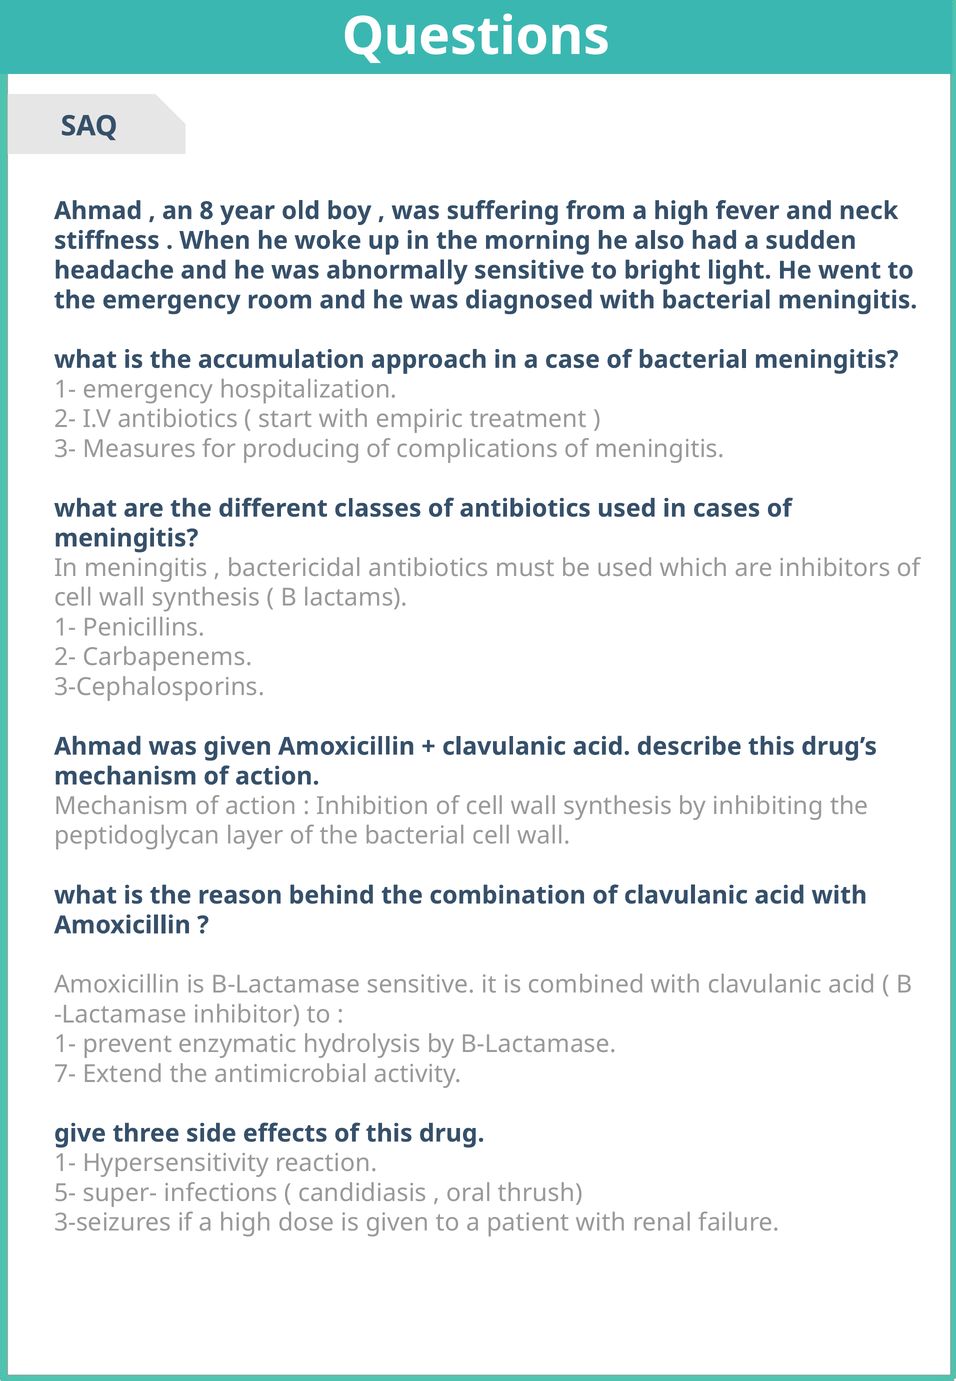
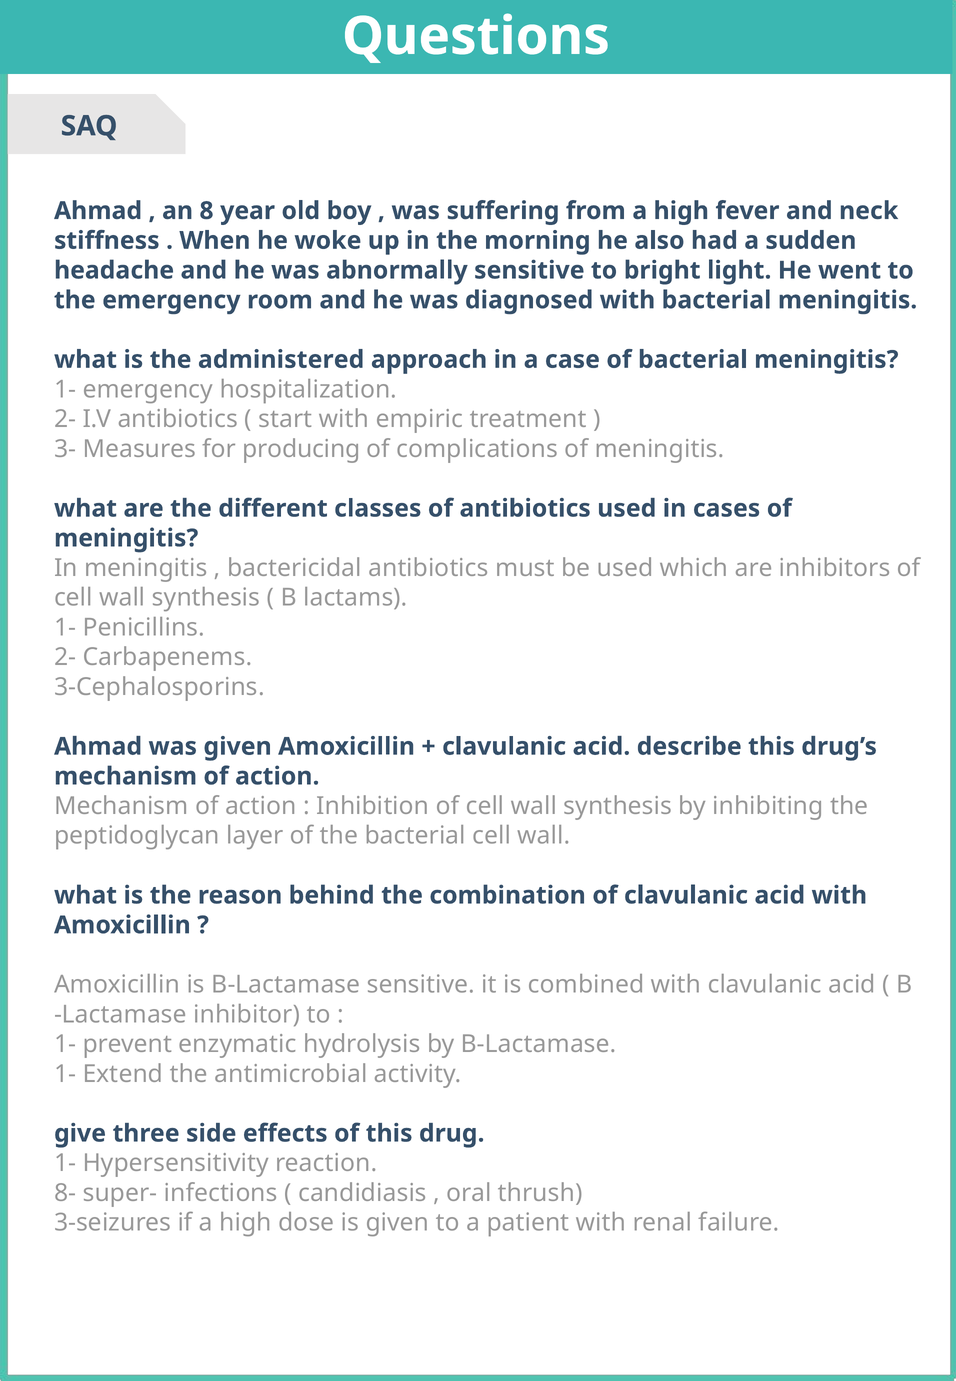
accumulation: accumulation -> administered (281, 360)
7-: 7- -> 1- (65, 1074)
5-: 5- -> 8- (65, 1193)
